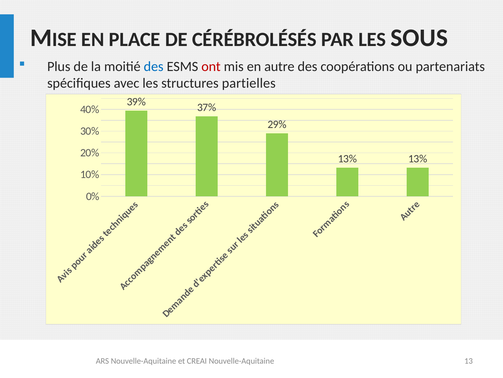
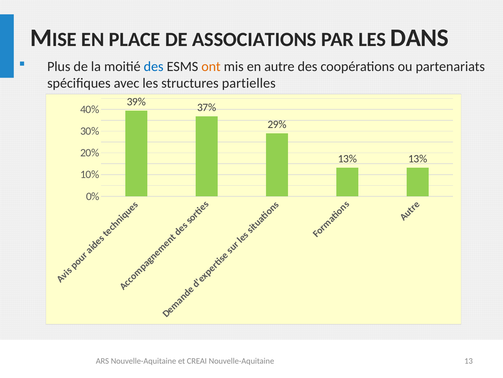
CÉRÉBROLÉSÉS: CÉRÉBROLÉSÉS -> ASSOCIATIONS (254, 40)
SOUS: SOUS -> DANS (419, 38)
ont colour: red -> orange (211, 66)
